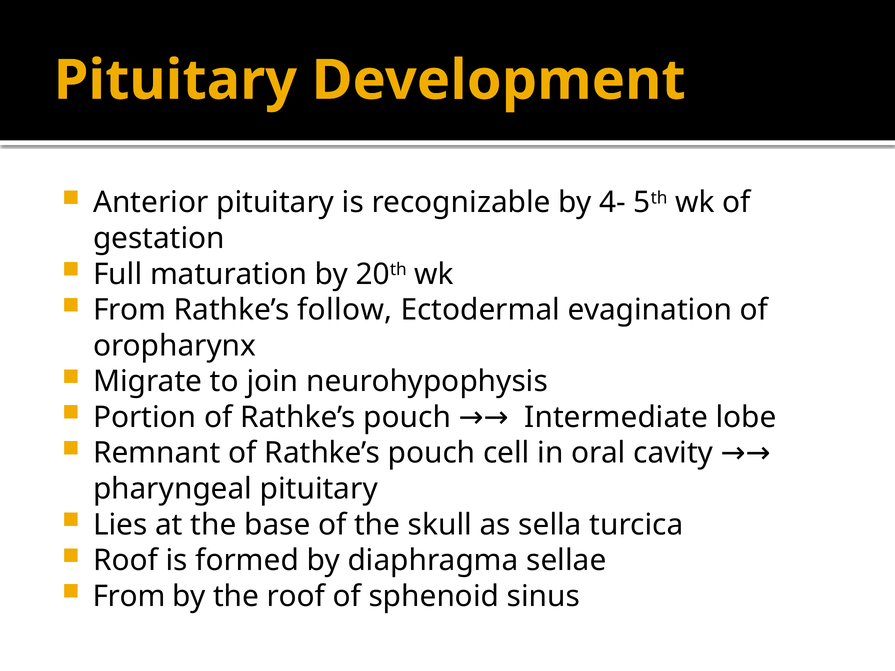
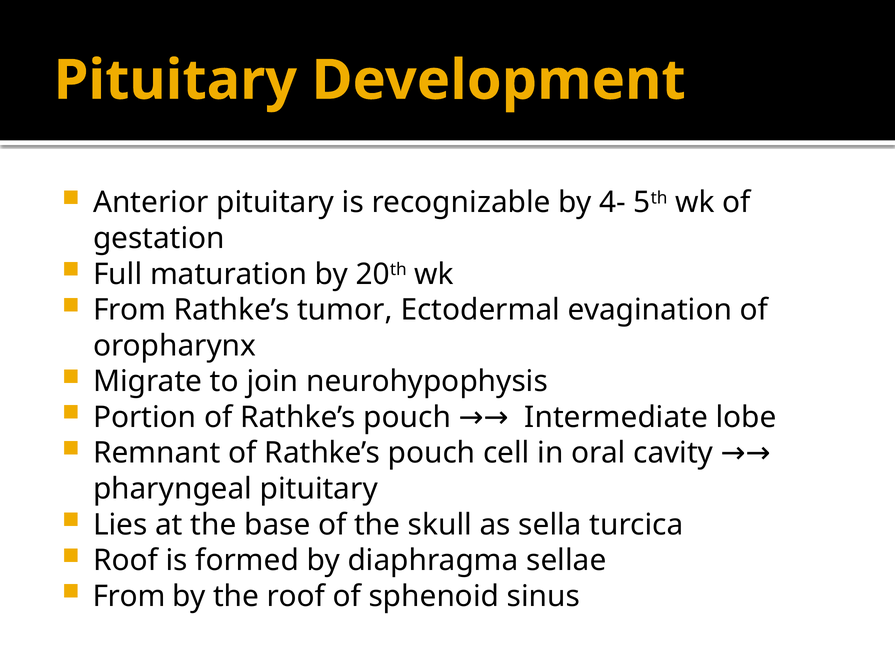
follow: follow -> tumor (345, 310)
